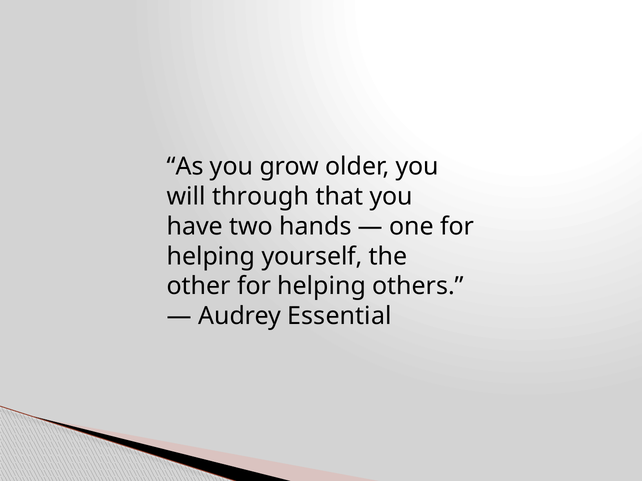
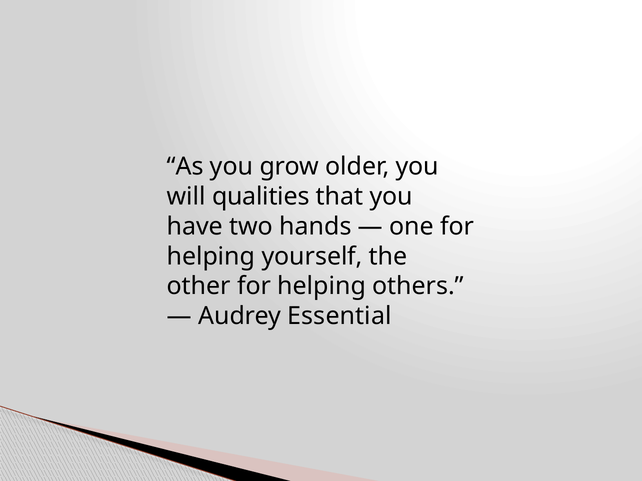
through: through -> qualities (261, 197)
